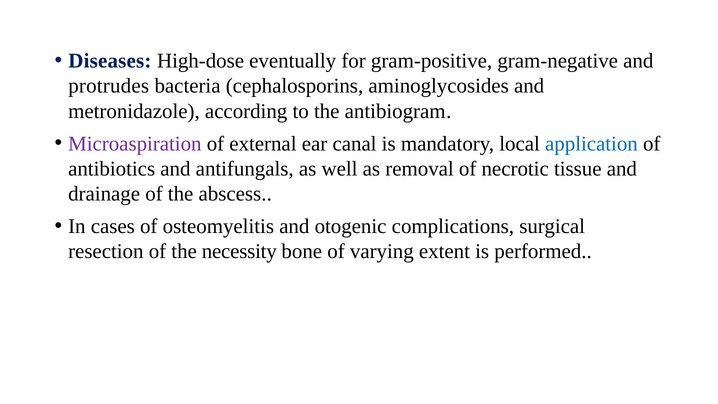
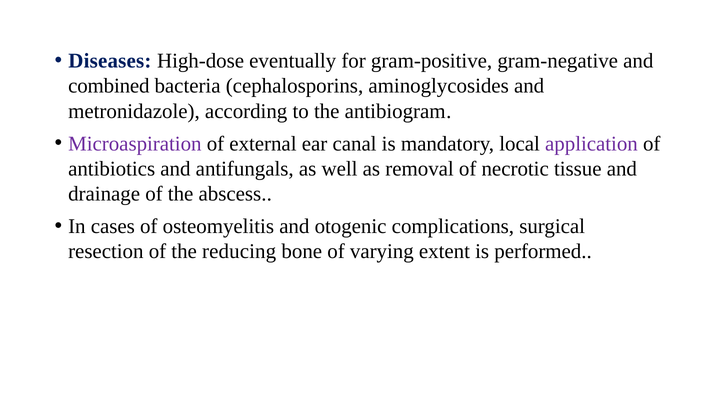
protrudes: protrudes -> combined (109, 86)
application colour: blue -> purple (591, 144)
necessity: necessity -> reducing (239, 251)
